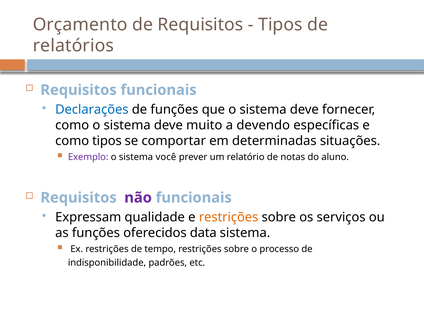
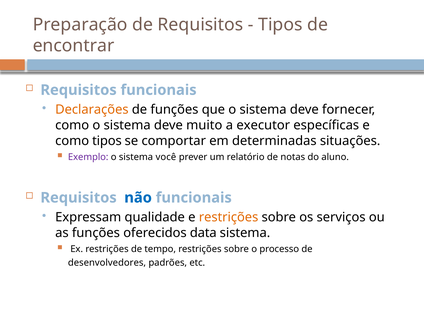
Orçamento: Orçamento -> Preparação (80, 25)
relatórios: relatórios -> encontrar (74, 46)
Declarações colour: blue -> orange (92, 110)
devendo: devendo -> executor (263, 125)
não colour: purple -> blue (138, 198)
indisponibilidade: indisponibilidade -> desenvolvedores (107, 263)
